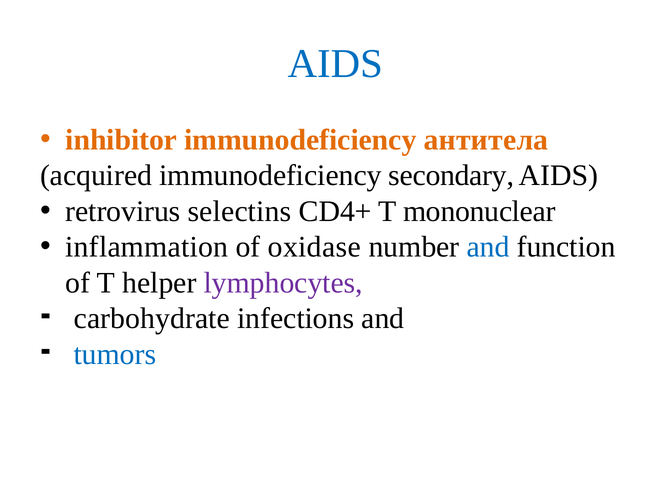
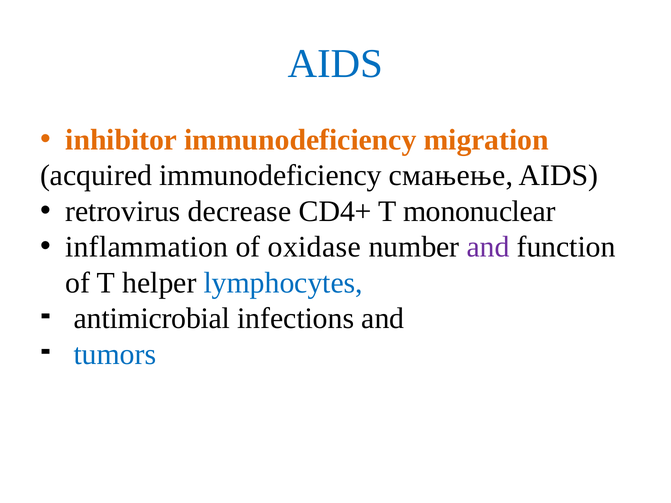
антитела: антитела -> migration (486, 140)
secondary: secondary -> смањење (451, 176)
selectins: selectins -> decrease (240, 211)
and colour: blue -> purple (488, 247)
lymphocytes colour: purple -> blue (283, 283)
carbohydrate: carbohydrate -> antimicrobial (152, 319)
